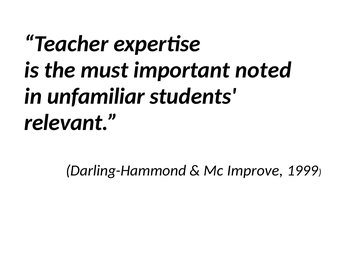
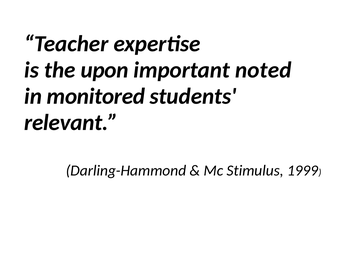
must: must -> upon (105, 70)
unfamiliar: unfamiliar -> monitored (96, 96)
Improve: Improve -> Stimulus (255, 171)
